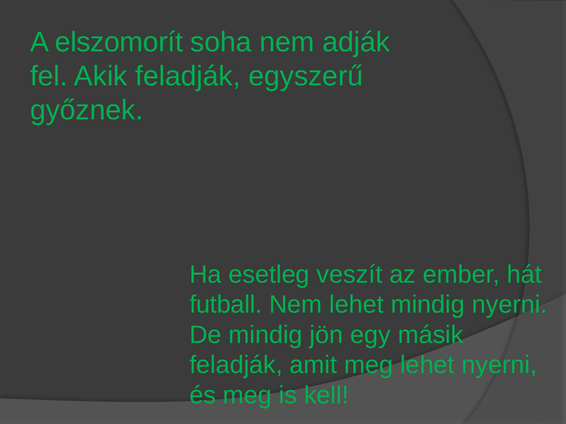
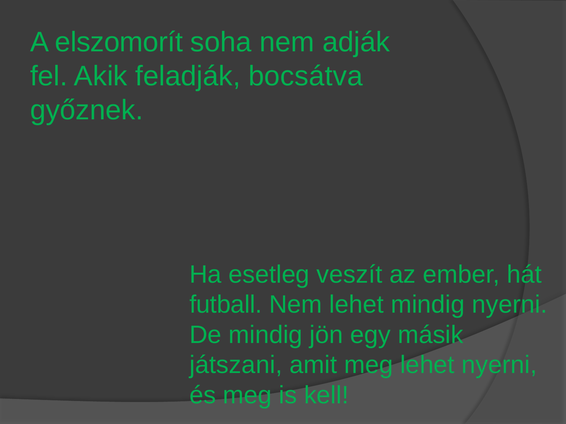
egyszerű: egyszerű -> bocsátva (306, 76)
feladják: feladják -> játszani (236, 365)
